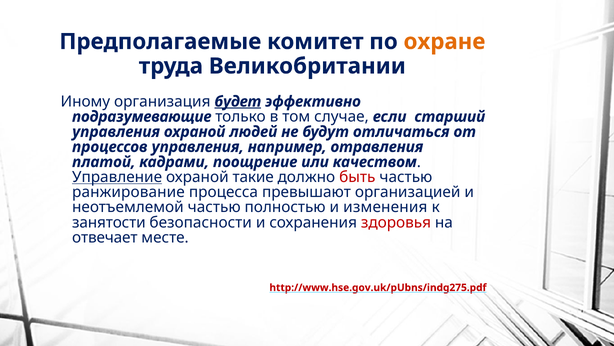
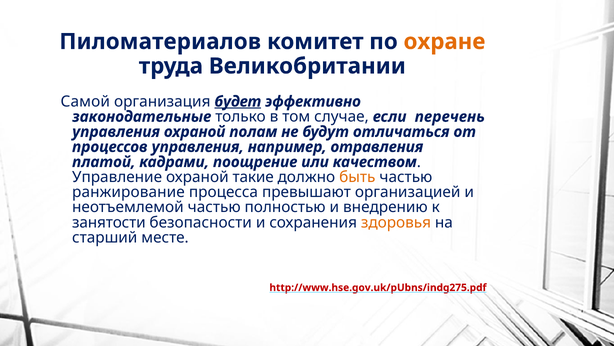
Предполагаемые: Предполагаемые -> Пиломатериалов (160, 42)
Иному: Иному -> Самой (85, 101)
подразумевающие: подразумевающие -> законодательные (142, 117)
старший: старший -> перечень (450, 117)
людей: людей -> полам (253, 132)
Управление underline: present -> none (117, 177)
быть colour: red -> orange (357, 177)
изменения: изменения -> внедрению (385, 207)
здоровья colour: red -> orange (396, 222)
отвечает: отвечает -> старший (105, 237)
